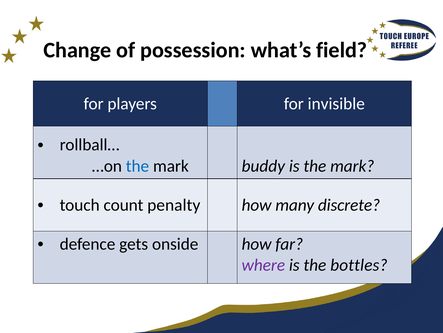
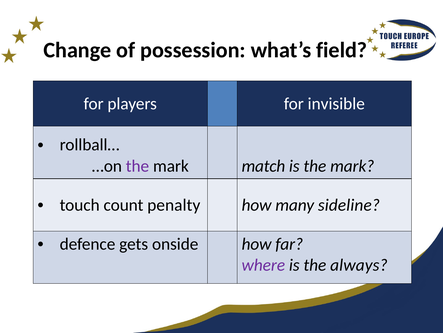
the colour: blue -> purple (137, 166)
buddy: buddy -> match (263, 166)
discrete: discrete -> sideline (349, 205)
bottles: bottles -> always (359, 265)
